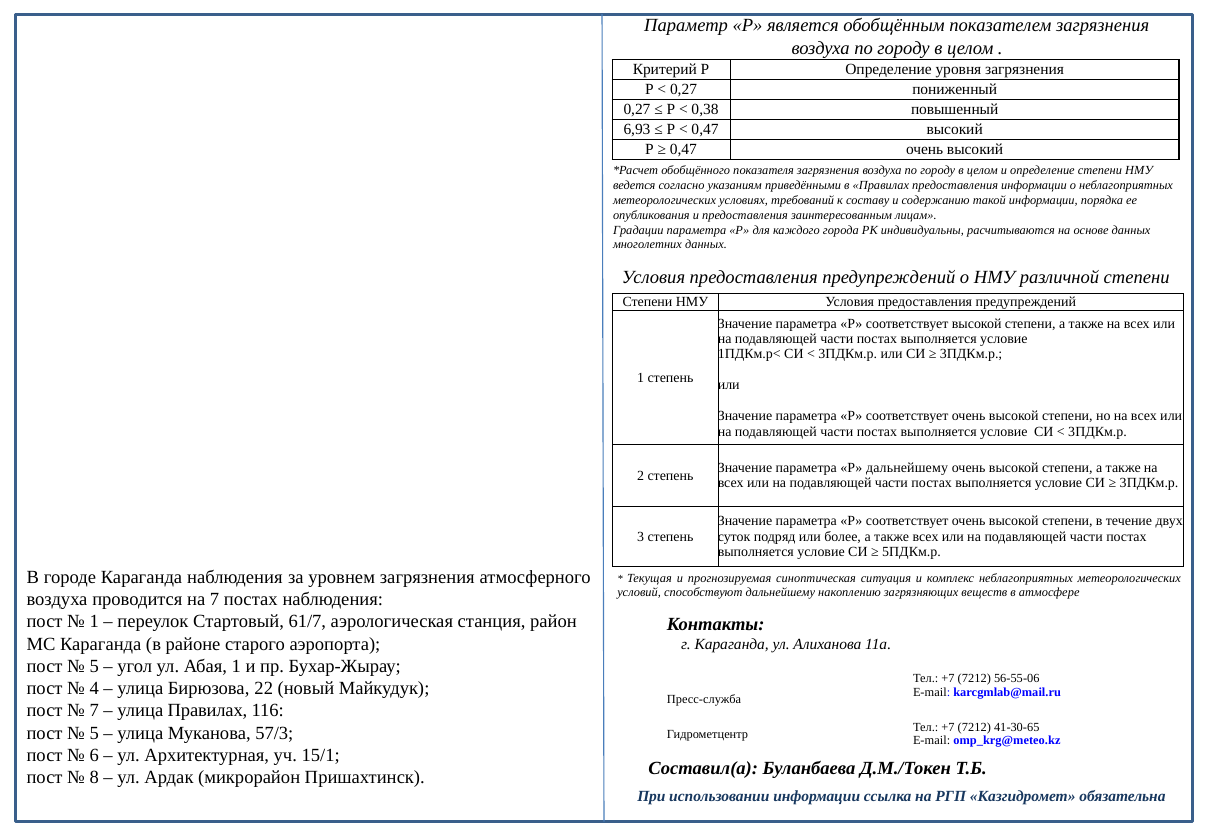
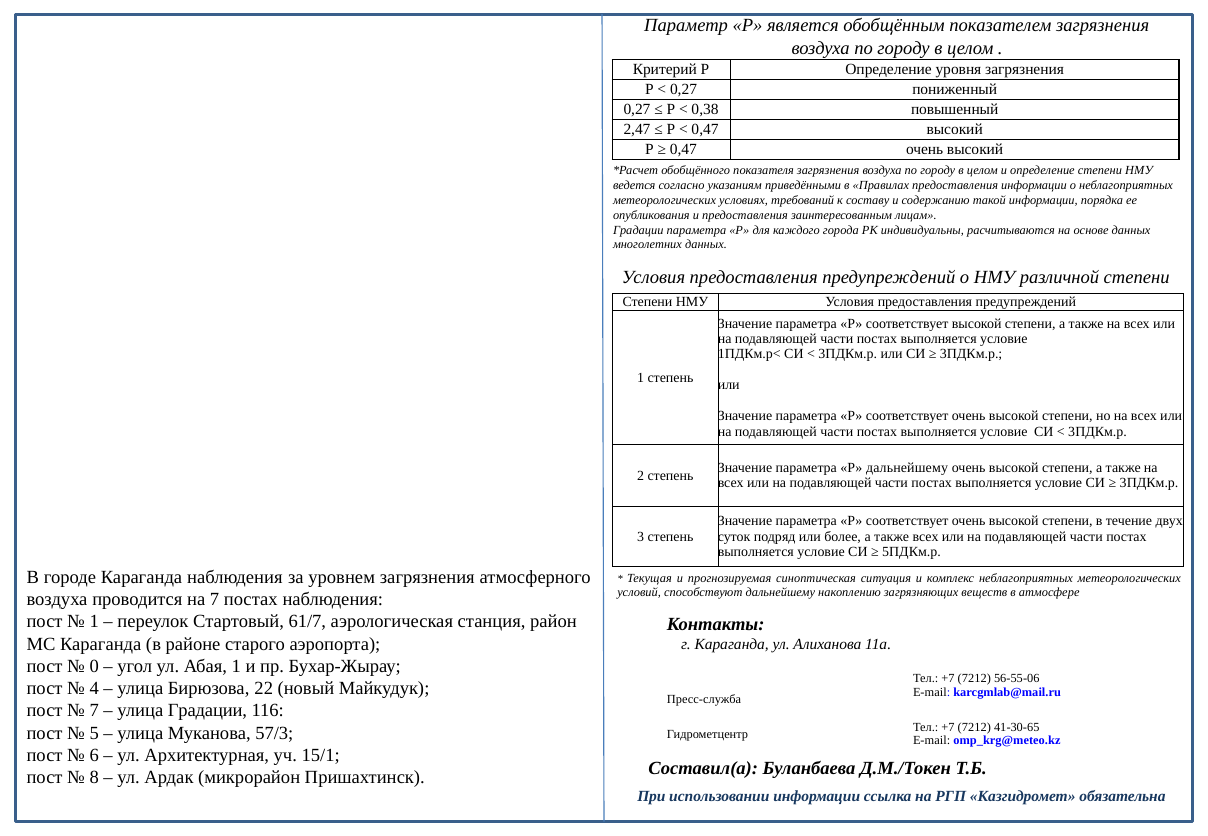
6,93: 6,93 -> 2,47 (637, 129)
5: 5 -> 0 (94, 667)
улица Правилах: Правилах -> Градации (207, 711)
